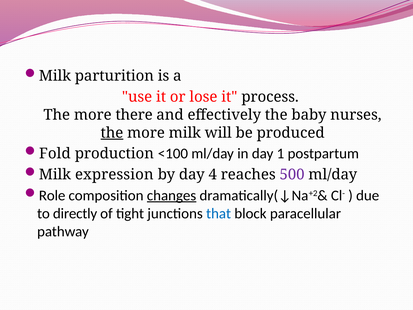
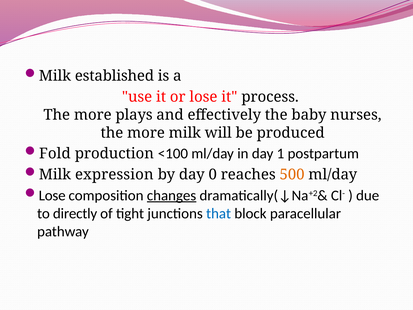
parturition: parturition -> established (114, 76)
there: there -> plays (134, 115)
the underline: present -> none (112, 133)
4: 4 -> 0 (213, 174)
500 colour: purple -> orange (292, 174)
Role: Role -> Lose (52, 195)
